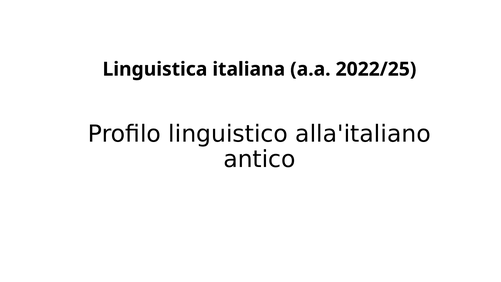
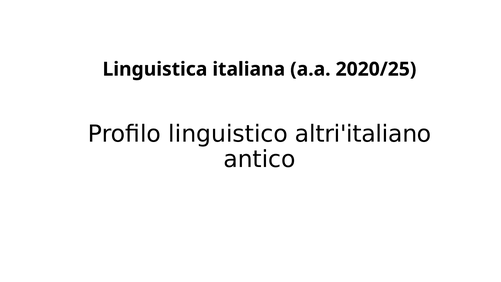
2022/25: 2022/25 -> 2020/25 (376, 69)
alla'italiano: alla'italiano -> altri'italiano (363, 134)
